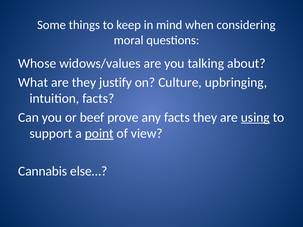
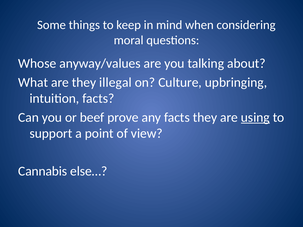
widows/values: widows/values -> anyway/values (100, 64)
justify: justify -> illegal (115, 82)
point underline: present -> none (99, 134)
